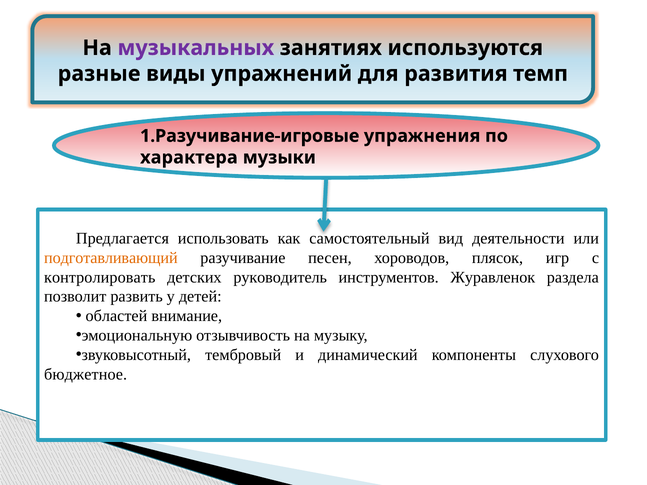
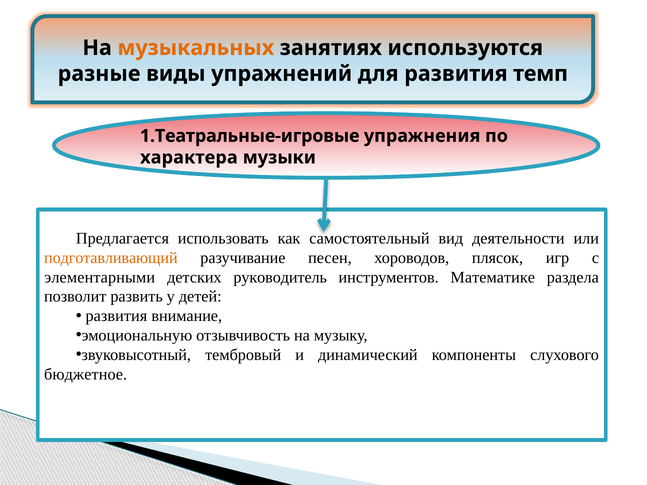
музыкальных colour: purple -> orange (196, 48)
1.Разучивание-игровые: 1.Разучивание-игровые -> 1.Театральные-игровые (250, 136)
контролировать: контролировать -> элементарными (100, 277)
Журавленок: Журавленок -> Математике (493, 277)
областей: областей -> развития (116, 316)
